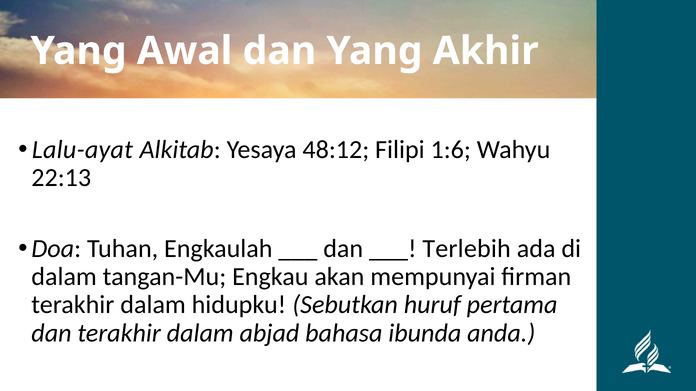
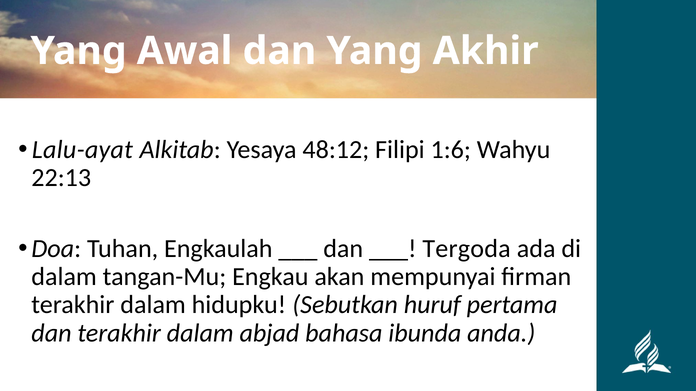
Terlebih: Terlebih -> Tergoda (467, 249)
